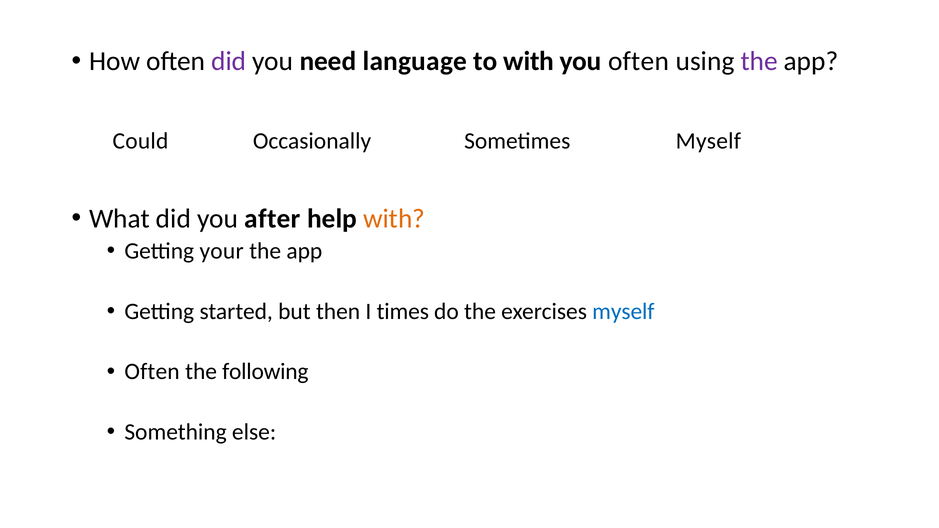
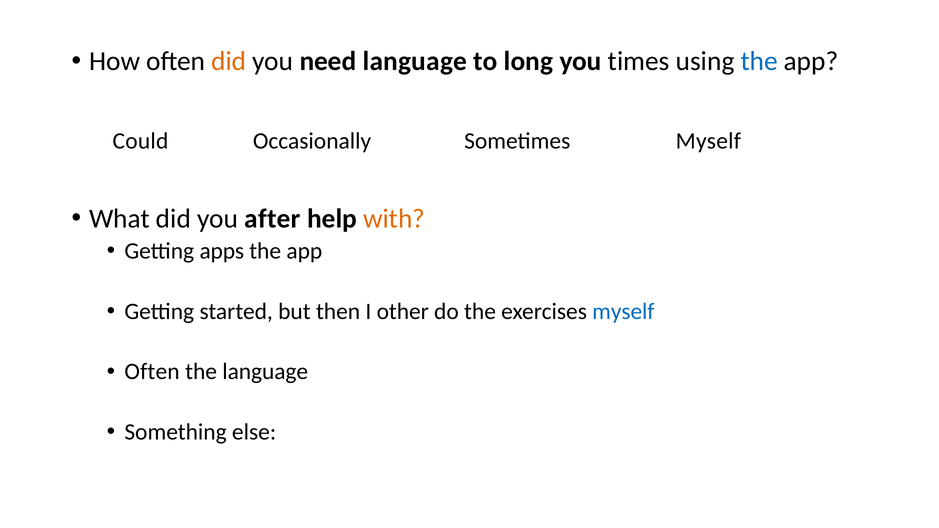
did colour: purple -> orange (229, 61)
to with: with -> long (528, 61)
you often: often -> times (639, 61)
the colour: purple -> blue (759, 61)
your: your -> apps (222, 251)
times: times -> other (403, 311)
the following: following -> language (265, 372)
